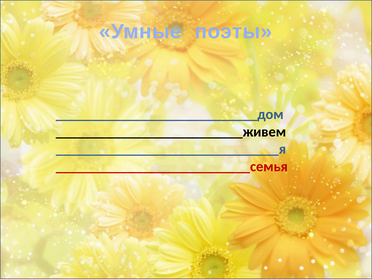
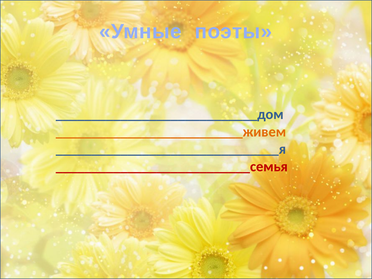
__________________________живем colour: black -> orange (171, 132)
